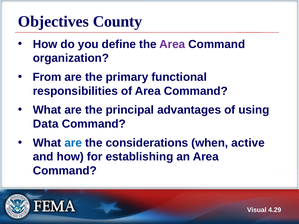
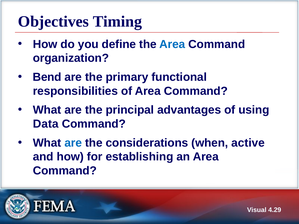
County: County -> Timing (117, 22)
Area colour: purple -> blue (172, 44)
From: From -> Bend (47, 77)
